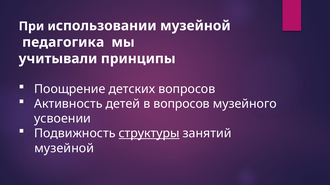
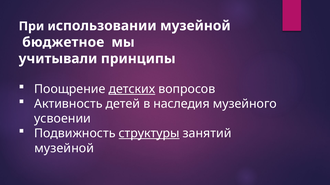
педагогика: педагогика -> бюджетное (63, 42)
детских underline: none -> present (132, 89)
в вопросов: вопросов -> наследия (182, 104)
